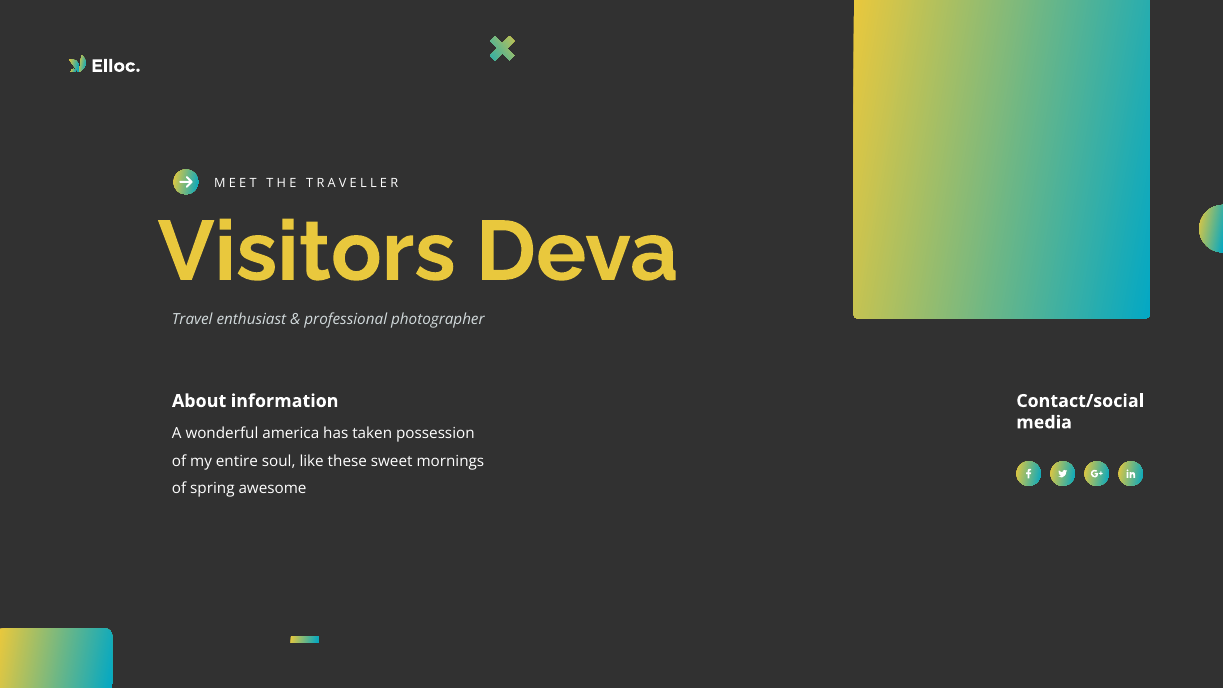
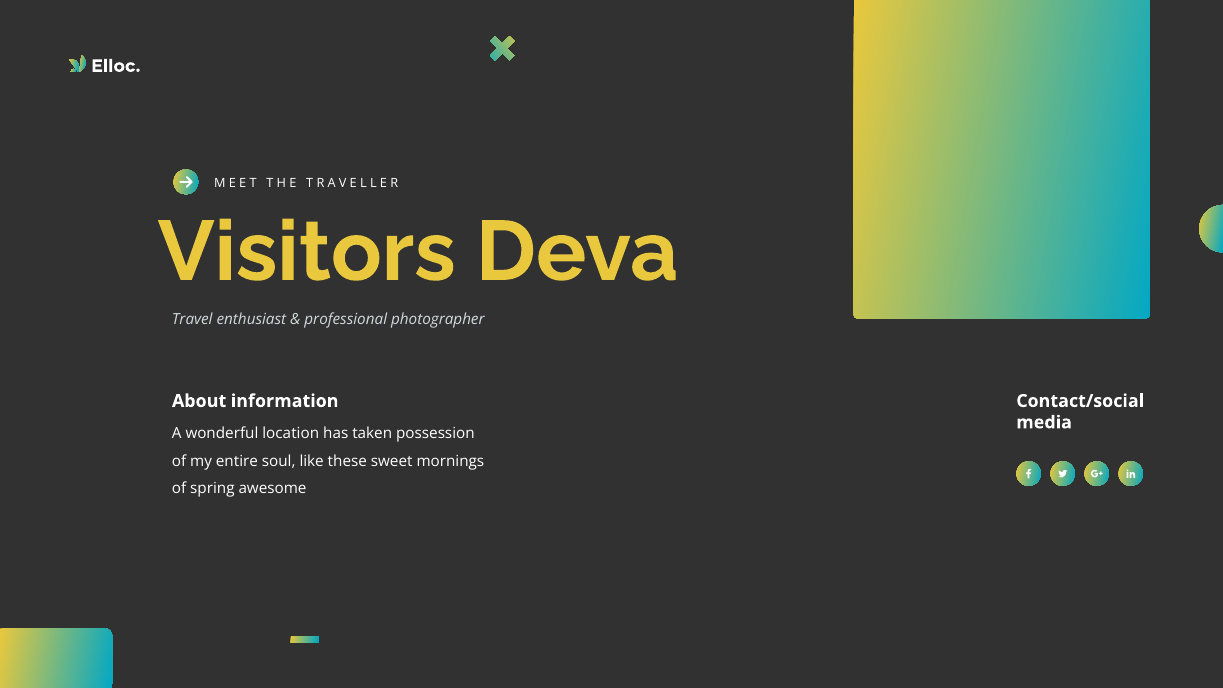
america: america -> location (291, 434)
